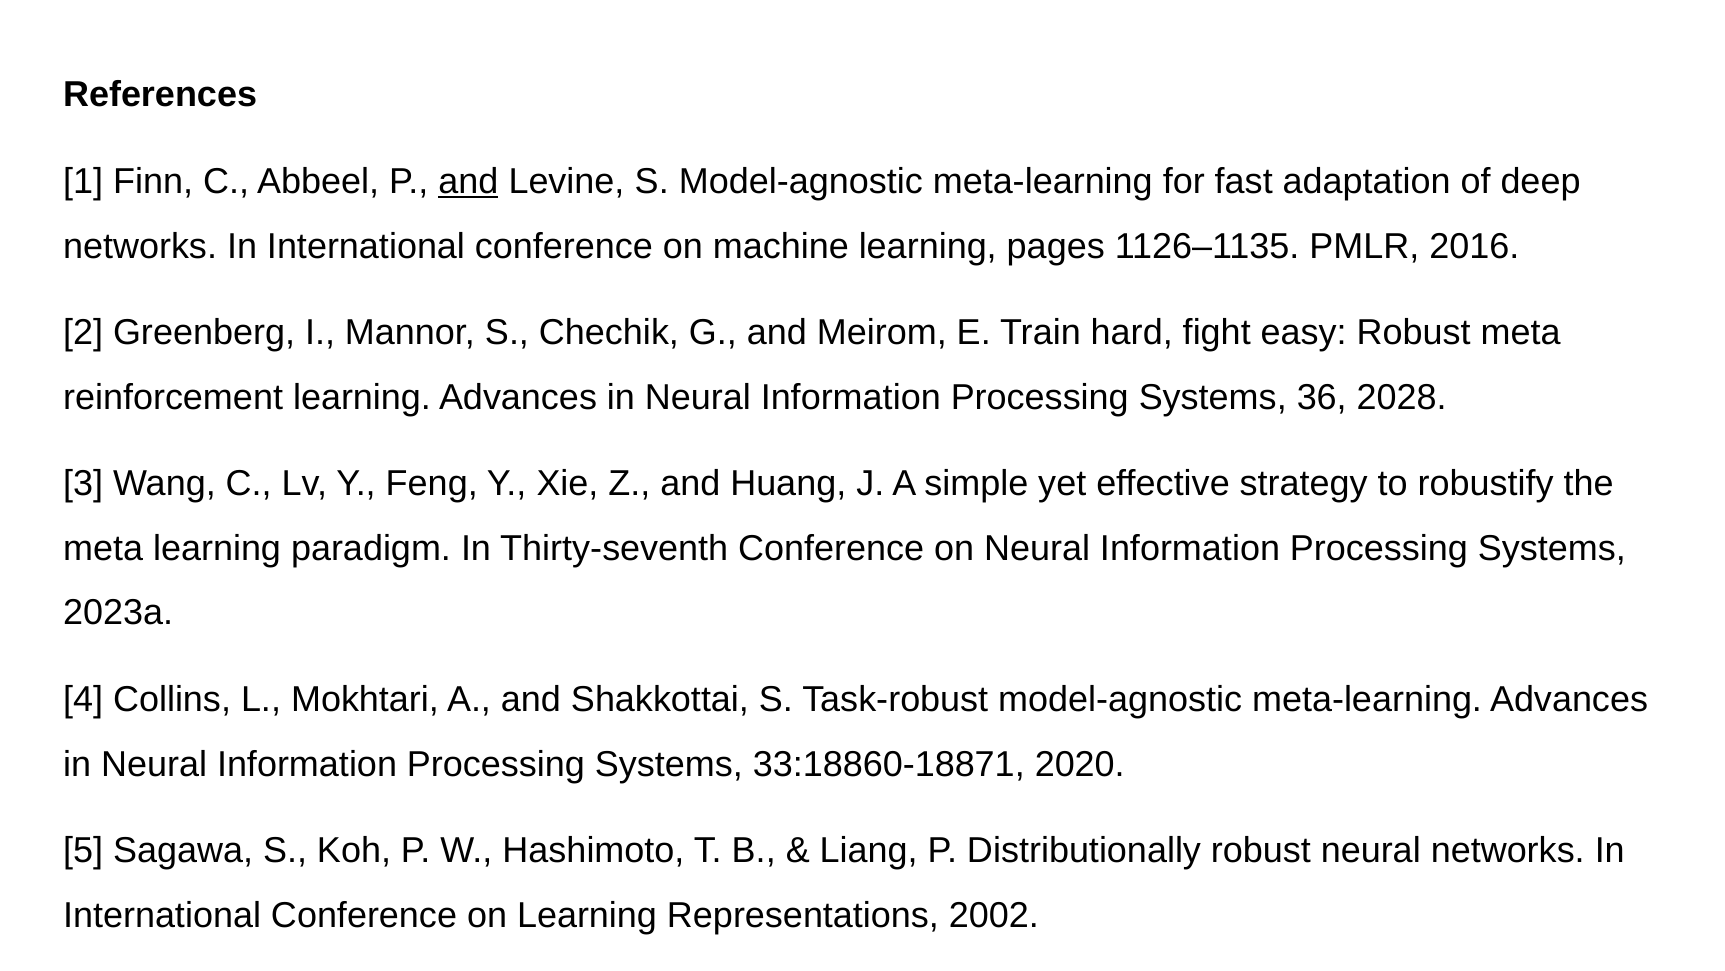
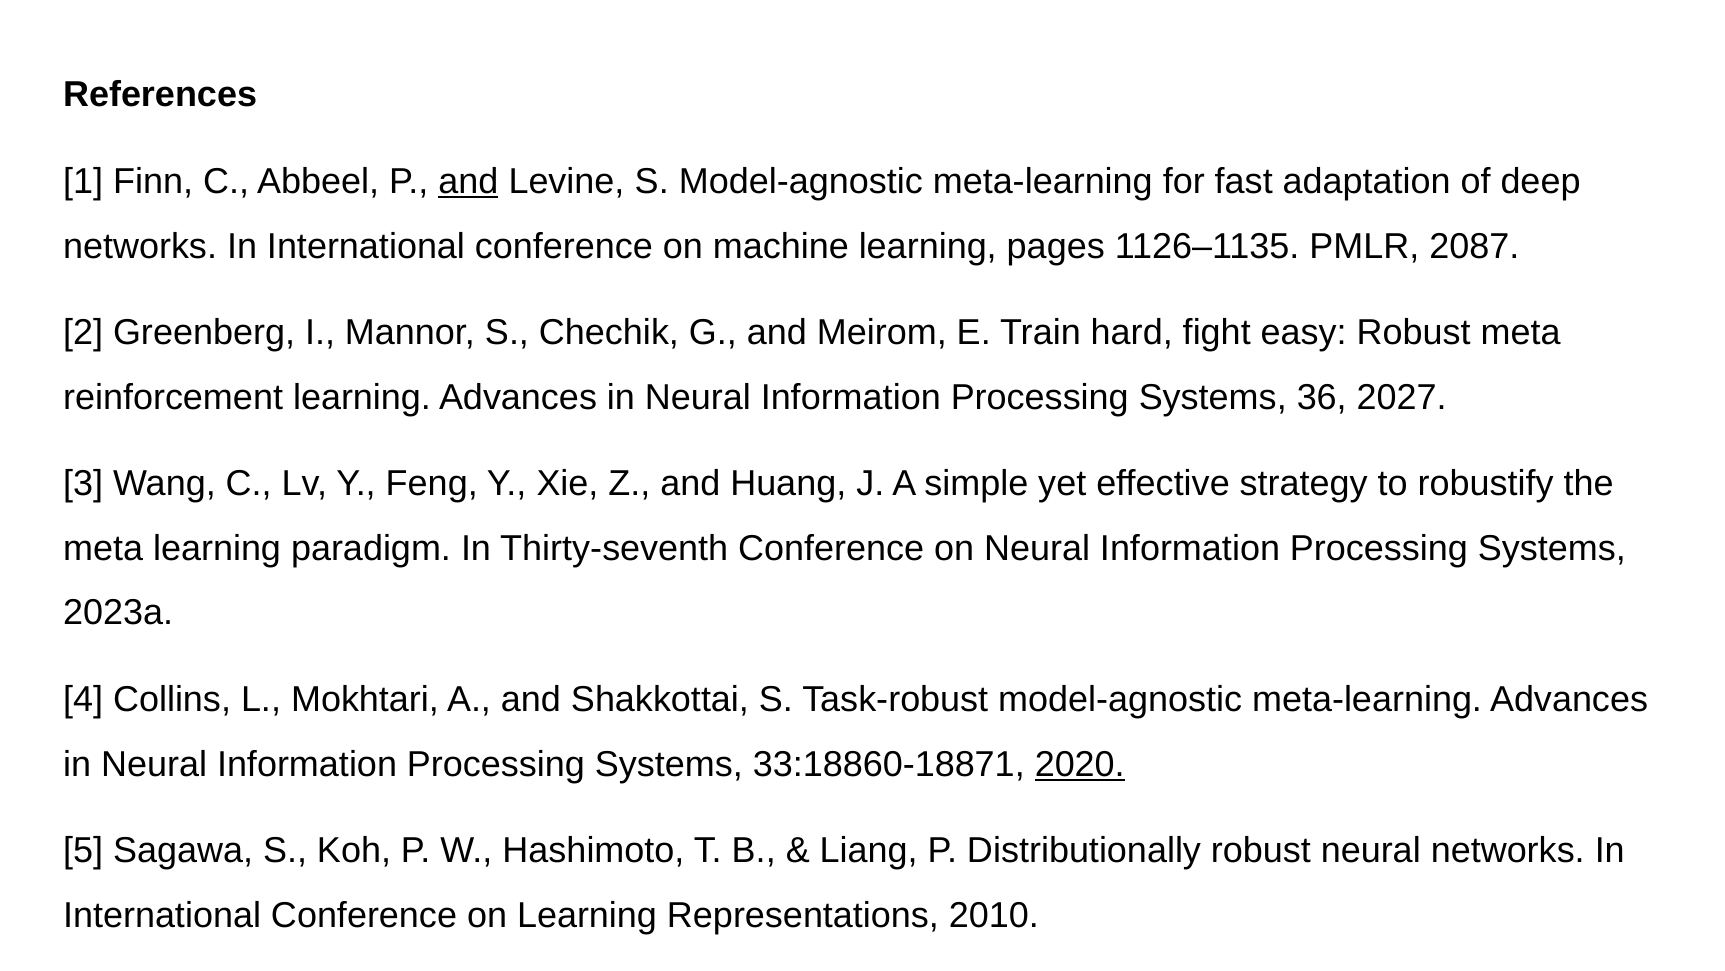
2016: 2016 -> 2087 (1474, 246)
2028: 2028 -> 2027 (1402, 397)
2020 underline: none -> present (1080, 764)
2002: 2002 -> 2010 (994, 915)
